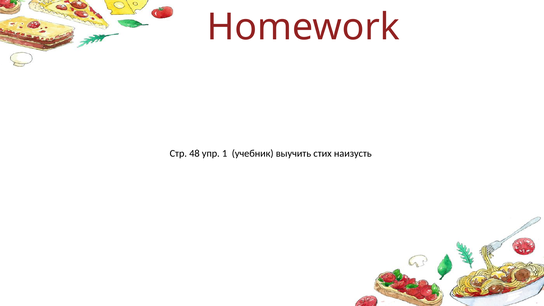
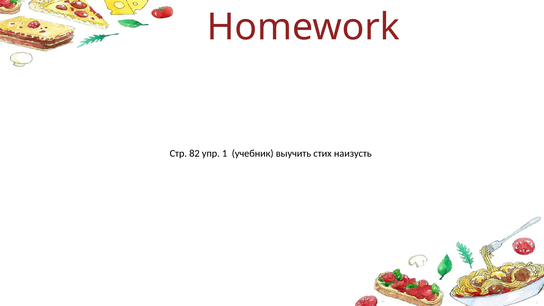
48: 48 -> 82 (194, 154)
